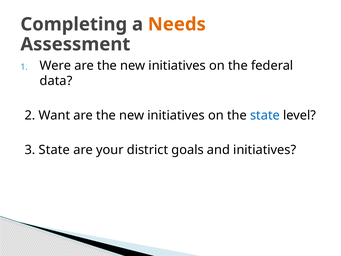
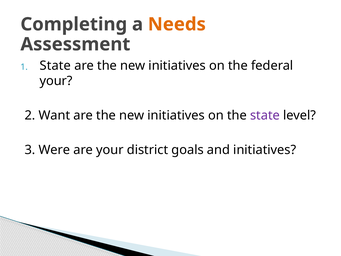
Were: Were -> State (55, 65)
data: data -> your (56, 81)
state colour: blue -> purple (265, 115)
3 State: State -> Were (54, 150)
